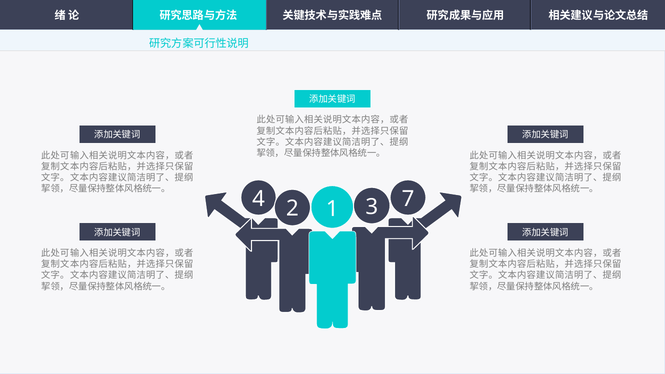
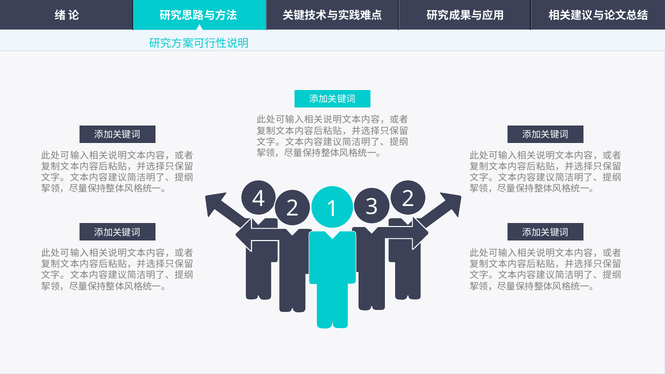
4 7: 7 -> 2 (408, 199)
